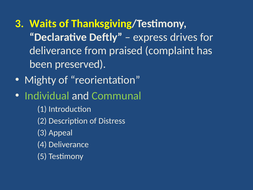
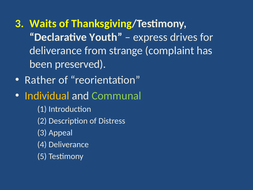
Deftly: Deftly -> Youth (106, 37)
praised: praised -> strange (126, 51)
Mighty: Mighty -> Rather (40, 80)
Individual colour: light green -> yellow (47, 96)
